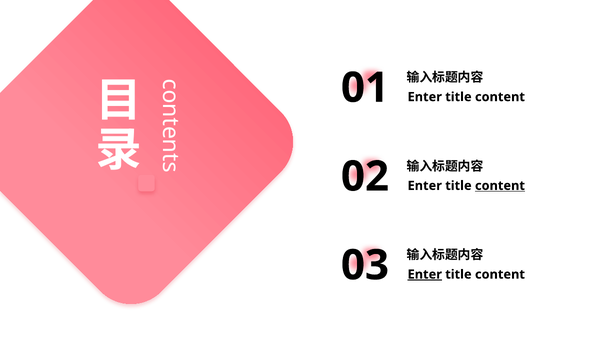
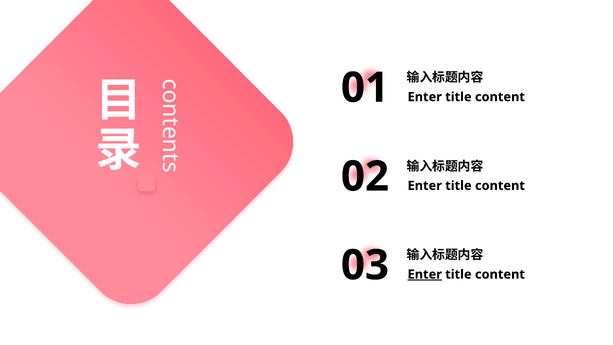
content underline: present -> none (500, 186)
